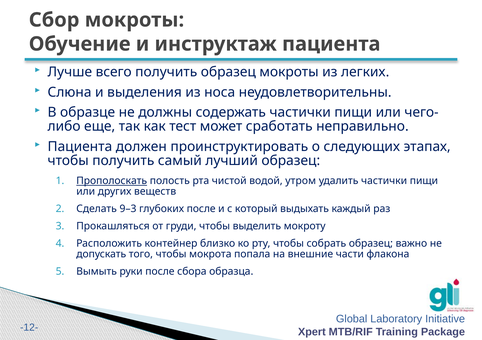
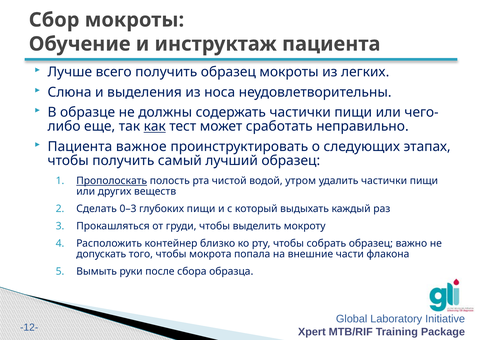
как underline: none -> present (155, 126)
должен: должен -> важное (141, 147)
9–3: 9–3 -> 0–3 (128, 209)
глубоких после: после -> пищи (201, 209)
